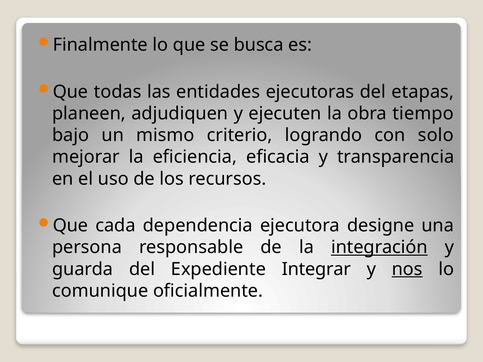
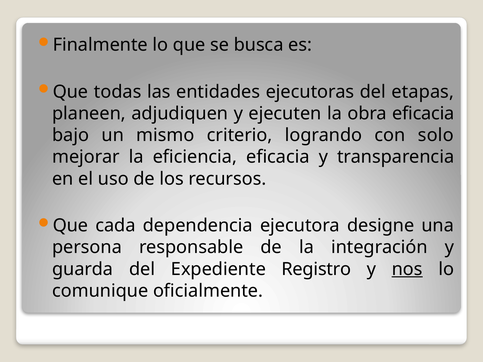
obra tiempo: tiempo -> eficacia (423, 114)
integración underline: present -> none (379, 247)
Integrar: Integrar -> Registro (316, 269)
